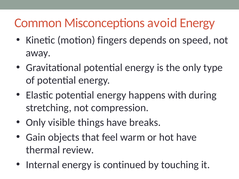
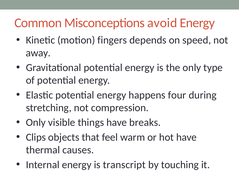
with: with -> four (177, 95)
Gain: Gain -> Clips (36, 137)
review: review -> causes (78, 150)
continued: continued -> transcript (124, 165)
